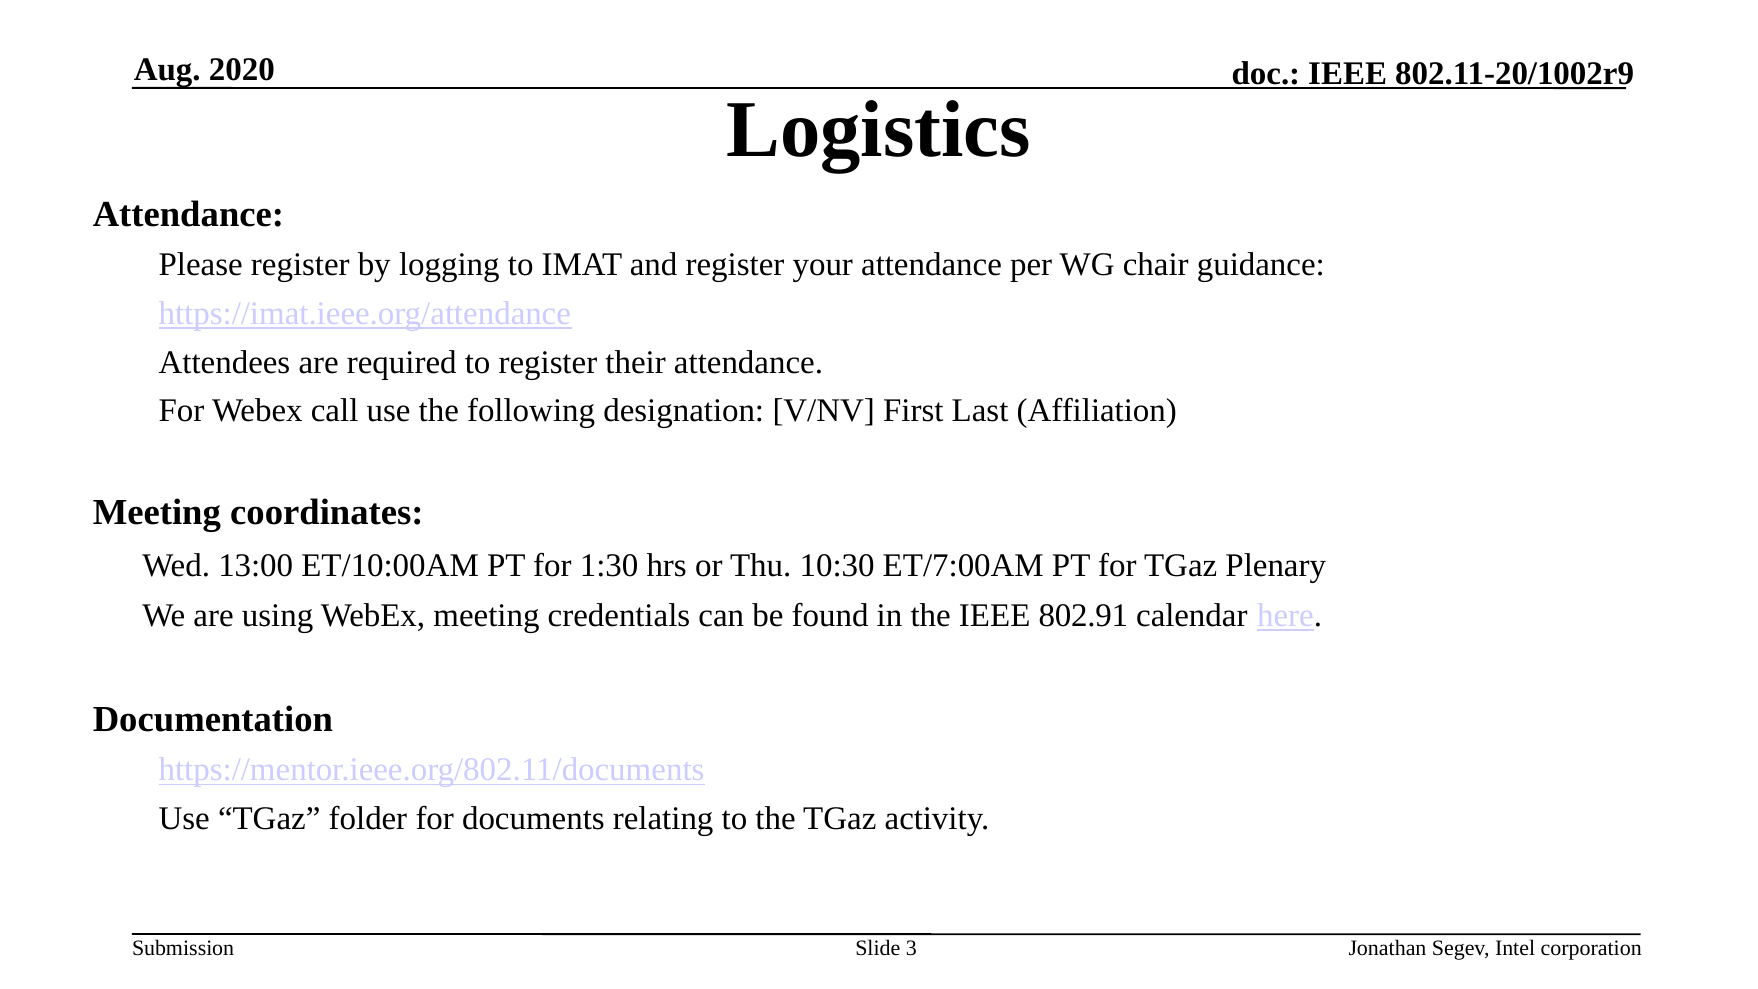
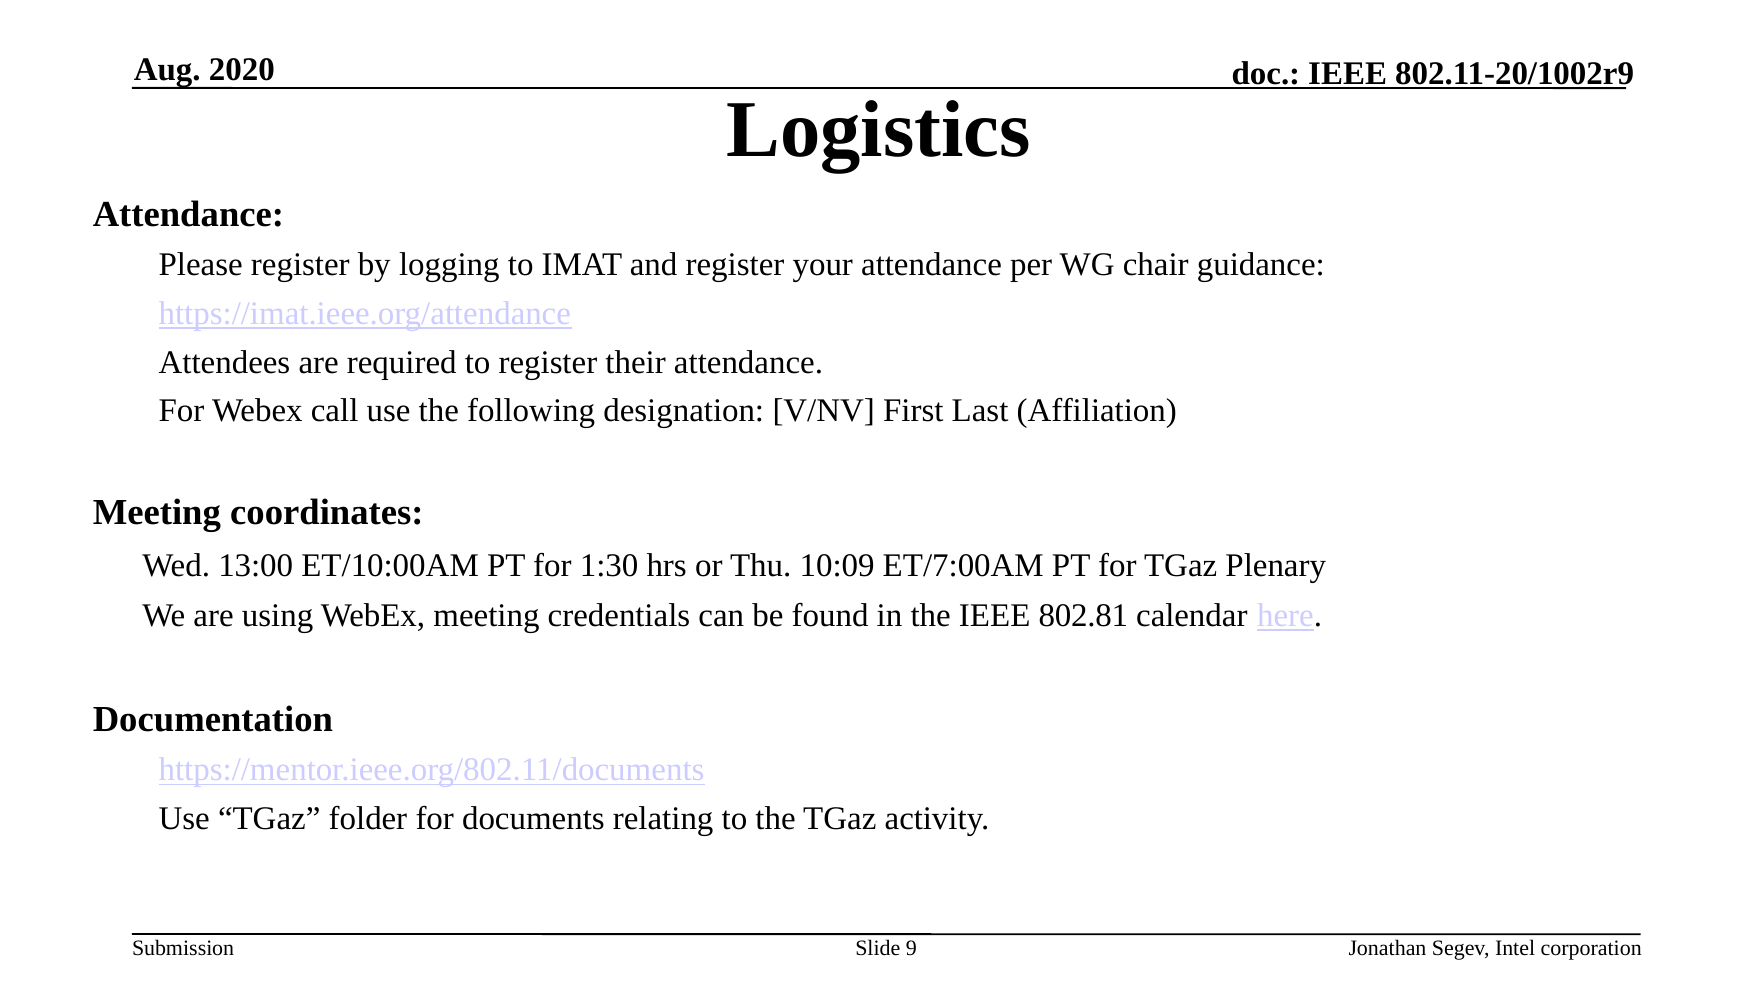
10:30: 10:30 -> 10:09 (837, 565)
802.91: 802.91 -> 802.81 (1083, 616)
3: 3 -> 9 (911, 948)
